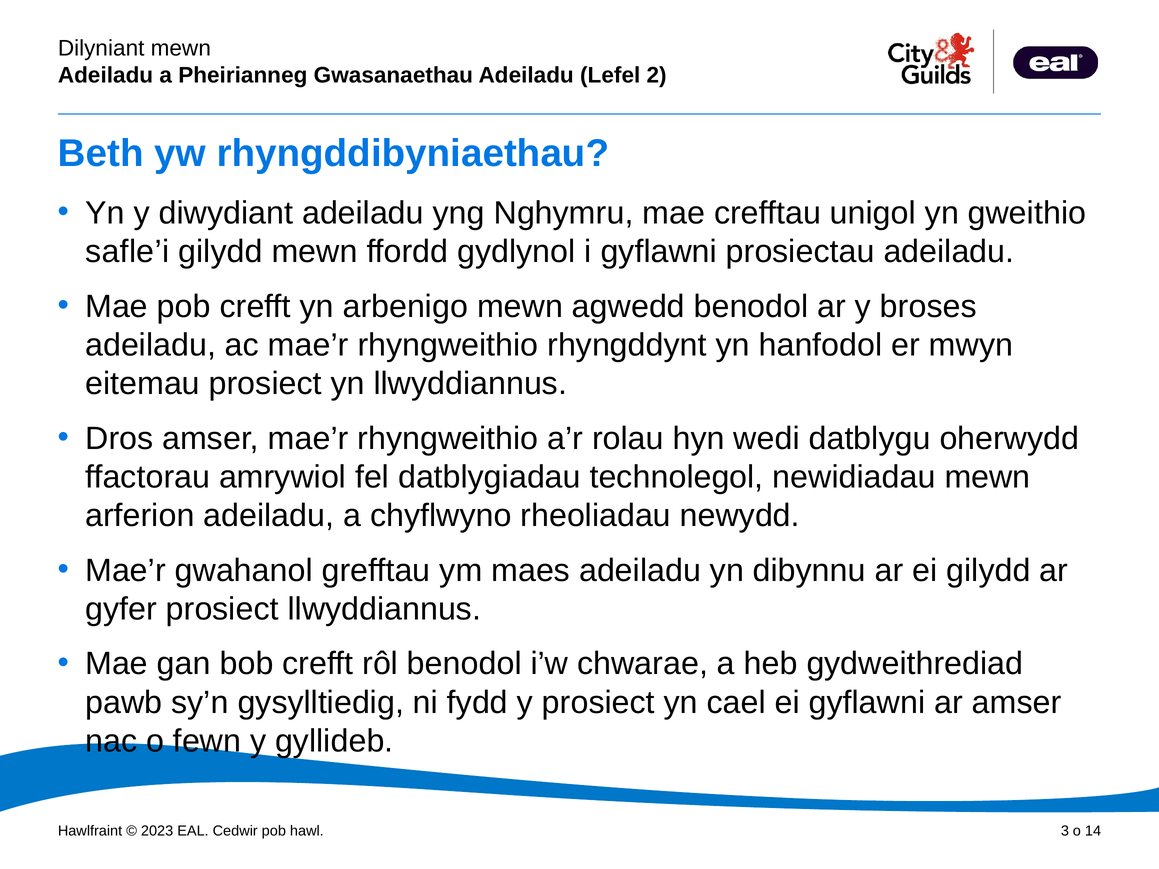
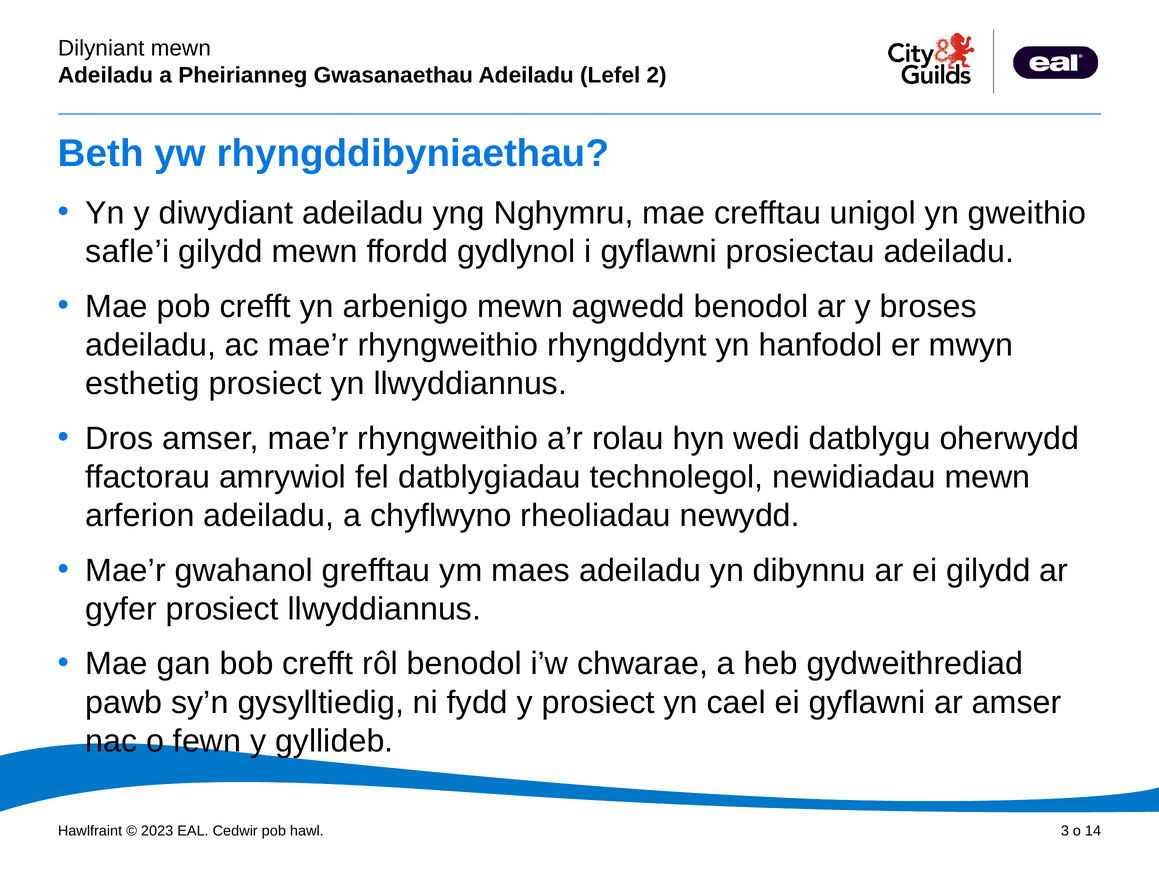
eitemau: eitemau -> esthetig (142, 384)
